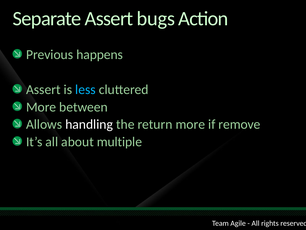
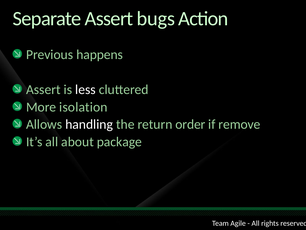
less colour: light blue -> white (85, 89)
between: between -> isolation (83, 107)
return more: more -> order (190, 124)
multiple: multiple -> package (119, 142)
